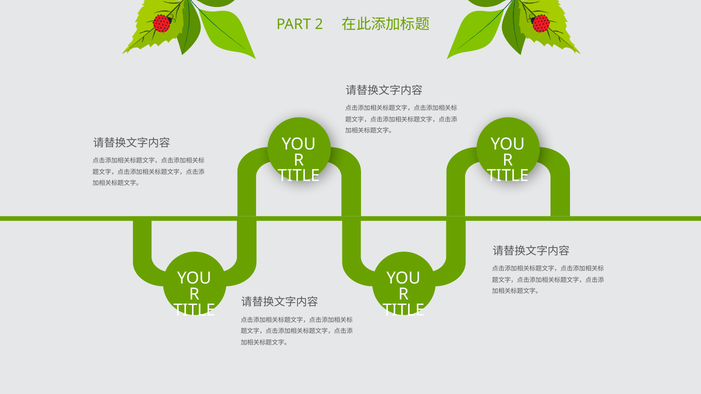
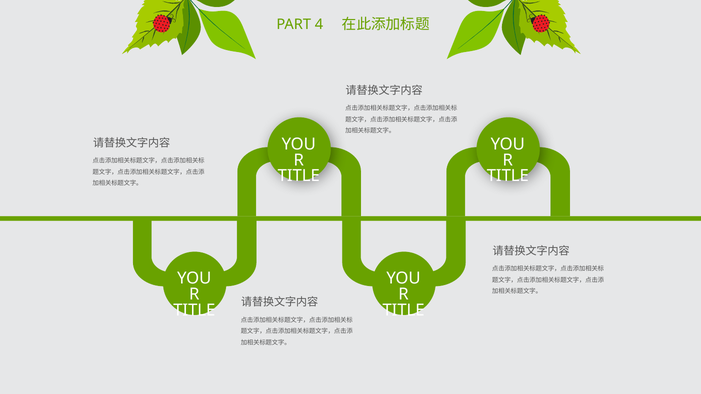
2: 2 -> 4 (319, 24)
